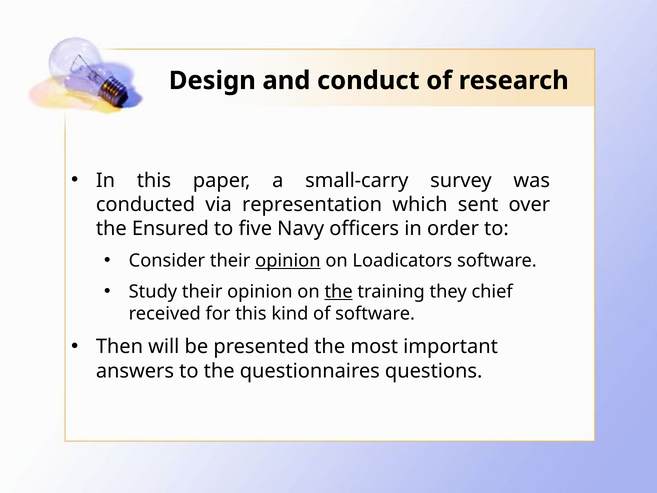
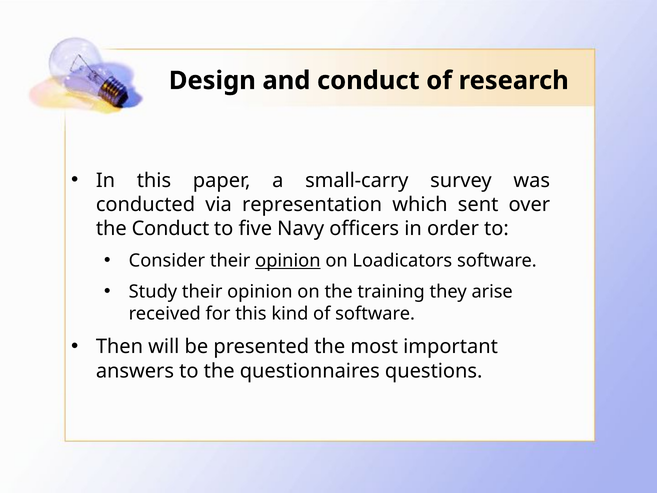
the Ensured: Ensured -> Conduct (170, 228)
the underline: present -> none (339, 292)
chief: chief -> arise (492, 292)
